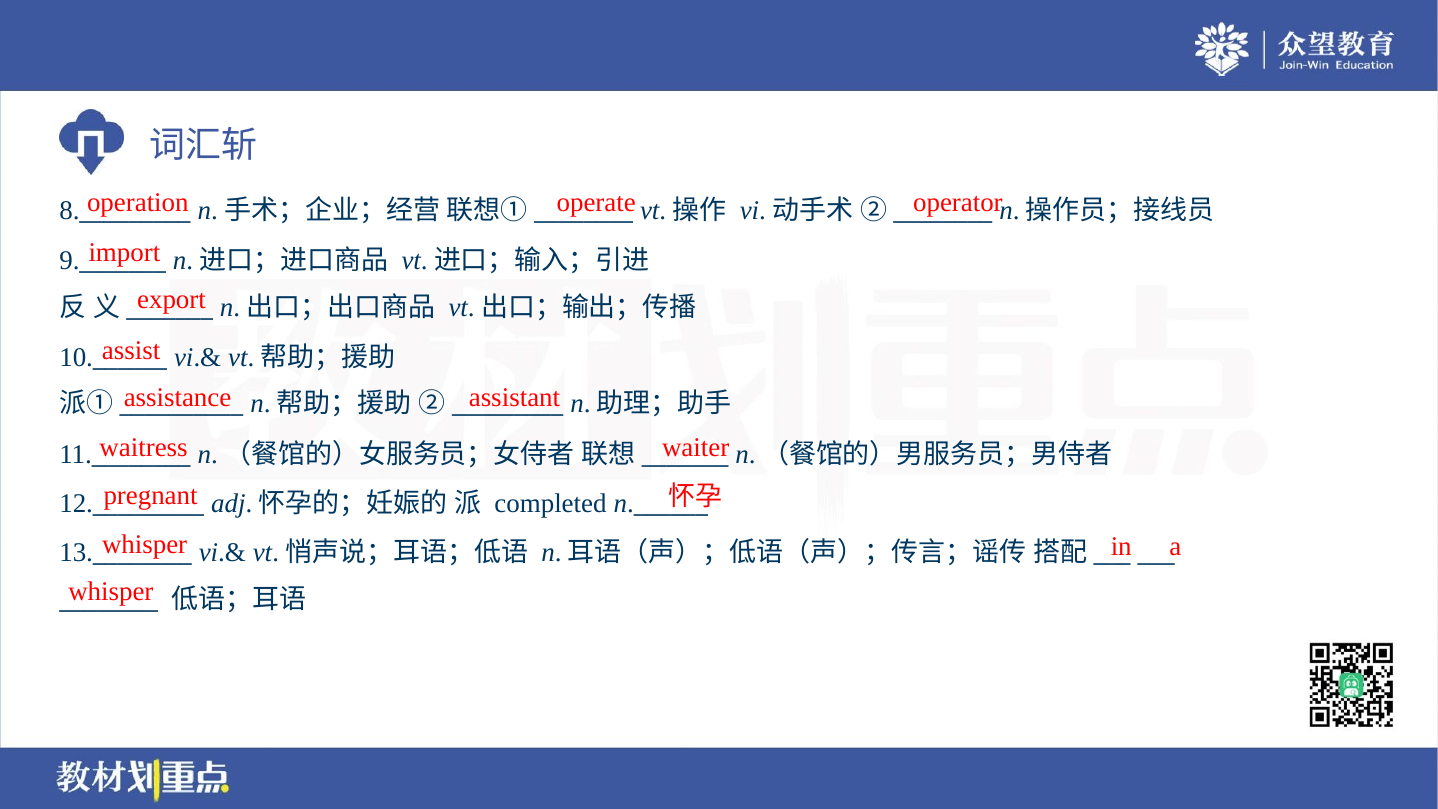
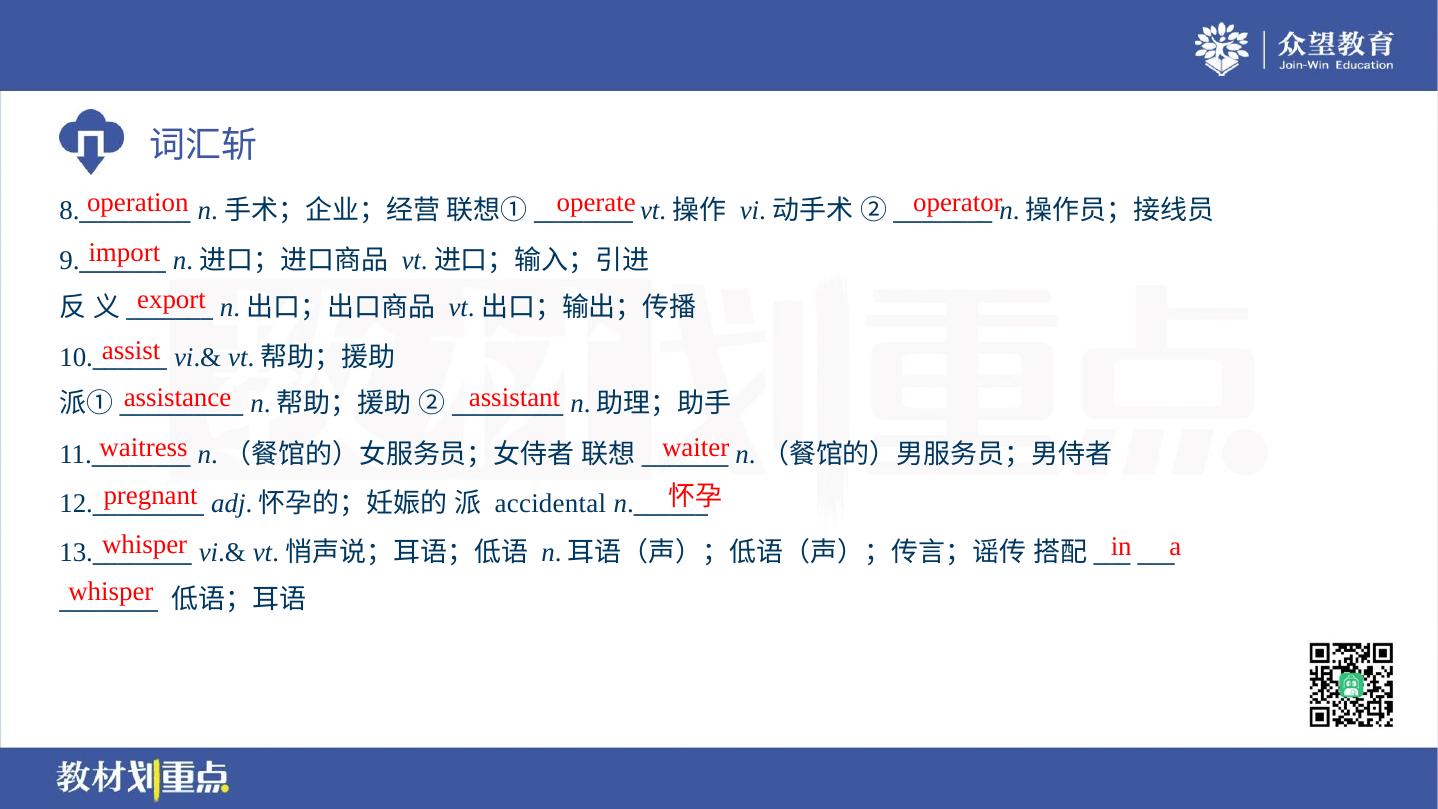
completed: completed -> accidental (550, 504)
